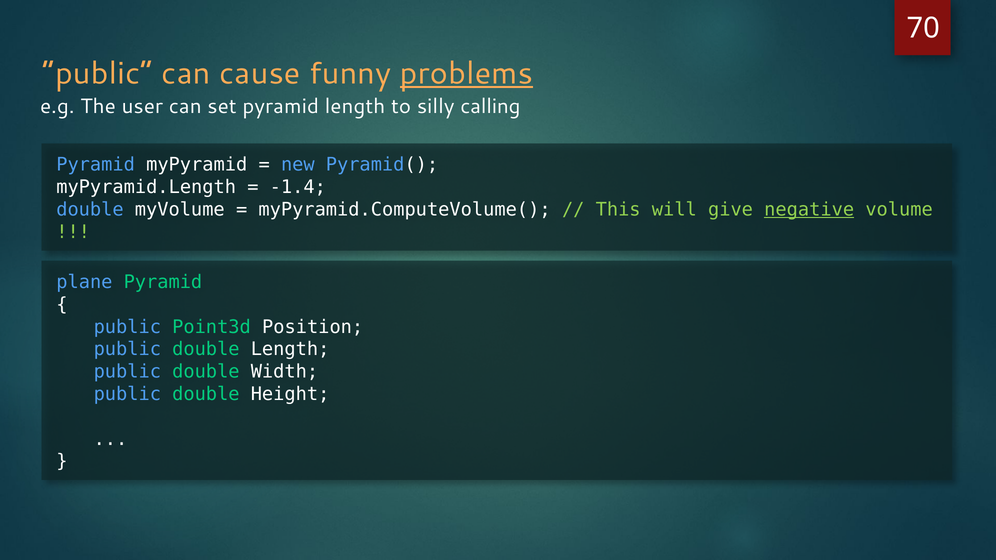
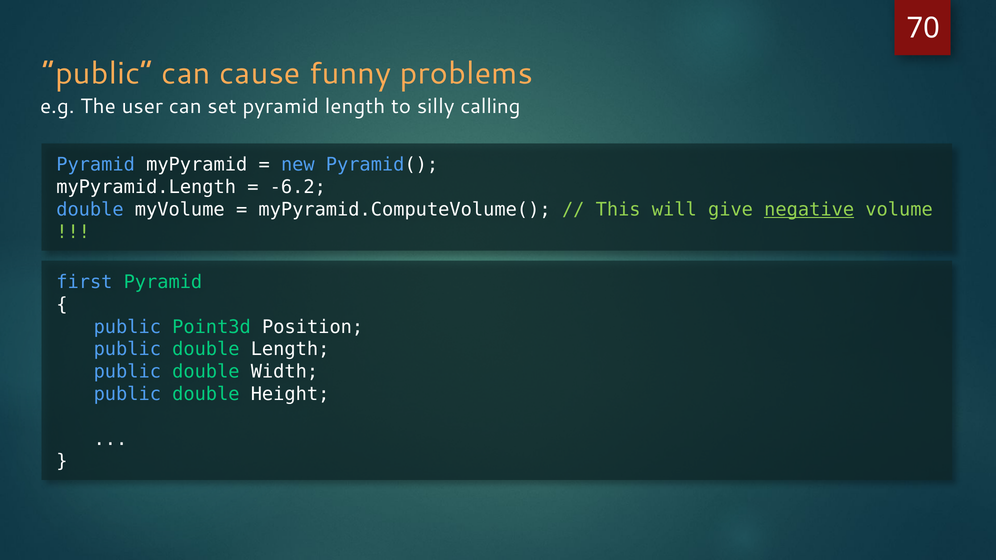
problems underline: present -> none (466, 74)
-1.4: -1.4 -> -6.2 (298, 187)
plane: plane -> first (84, 282)
